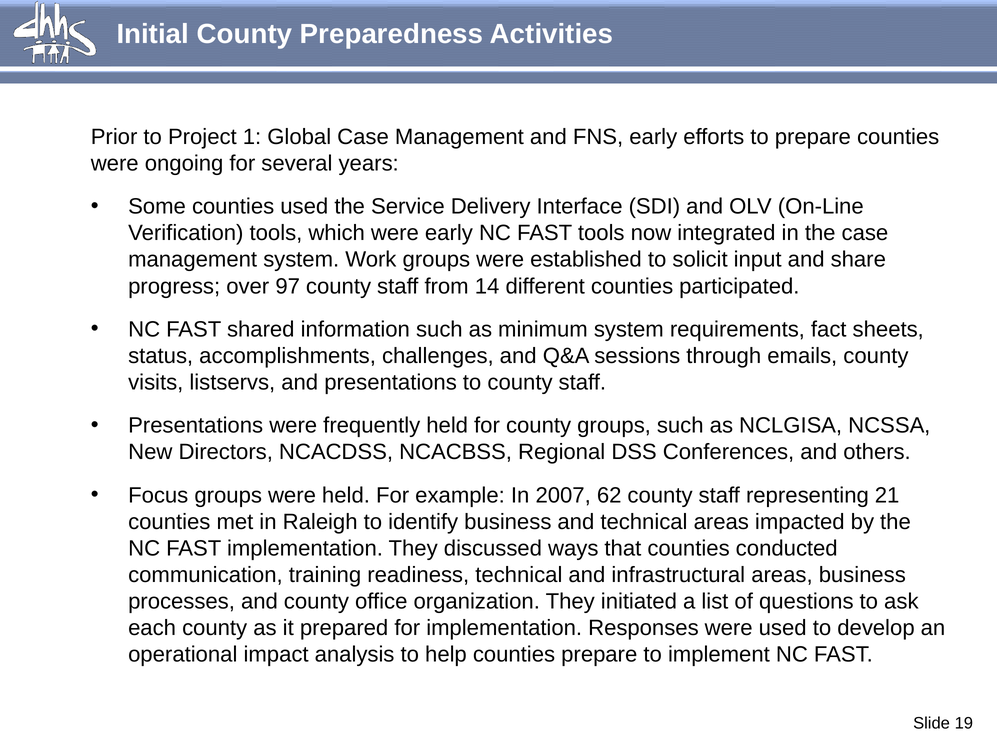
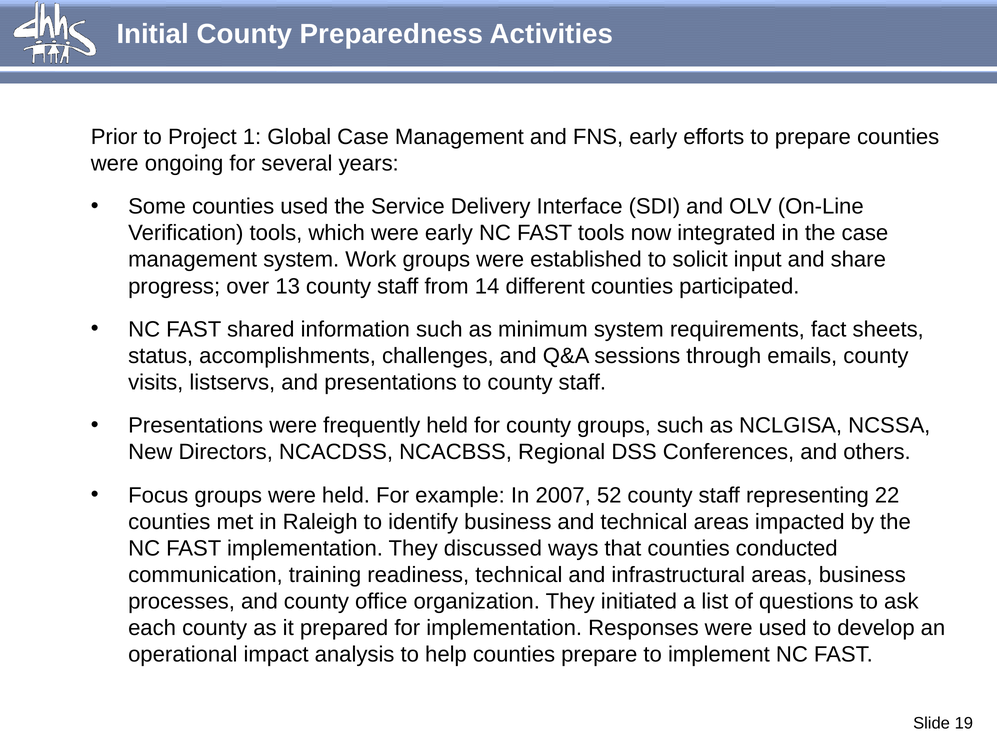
97: 97 -> 13 (288, 287)
62: 62 -> 52 (609, 496)
21: 21 -> 22 (887, 496)
